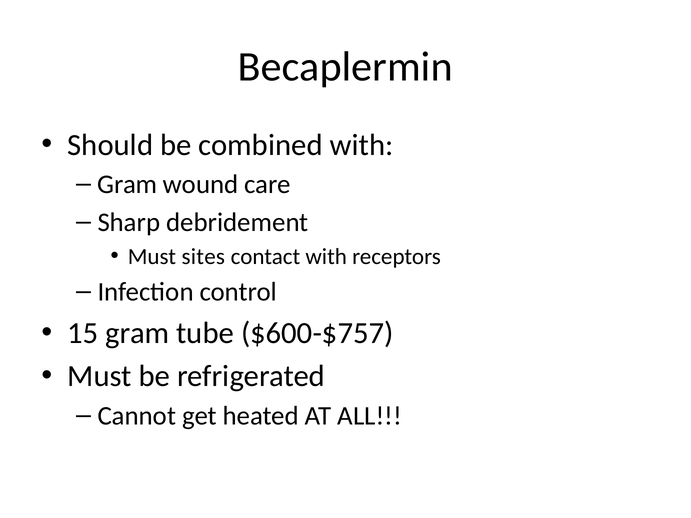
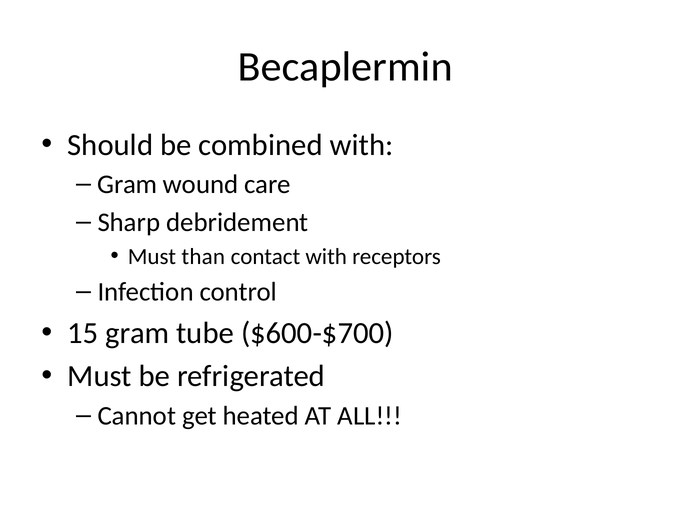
sites: sites -> than (203, 257)
$600-$757: $600-$757 -> $600-$700 (317, 333)
